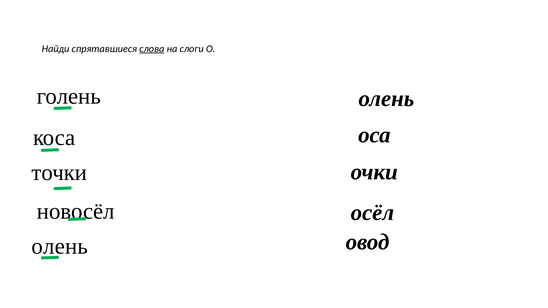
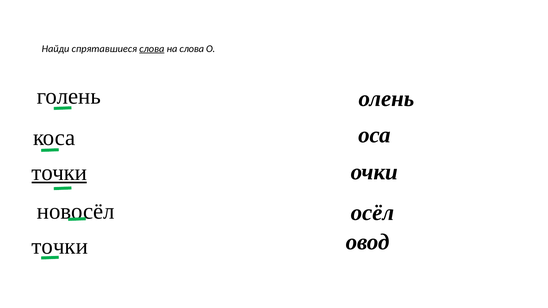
на слоги: слоги -> слова (192, 49)
точки underline: none -> present (59, 173)
олень: олень -> точки (60, 247)
